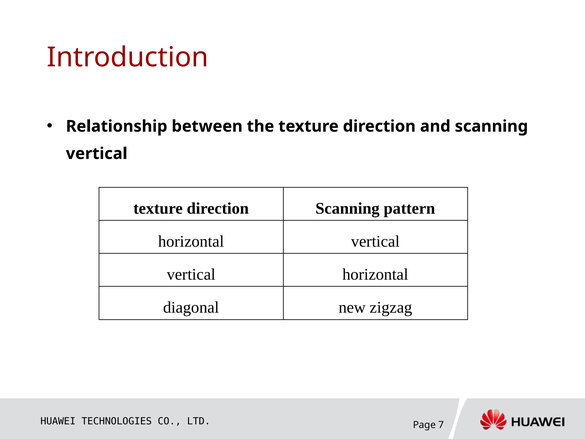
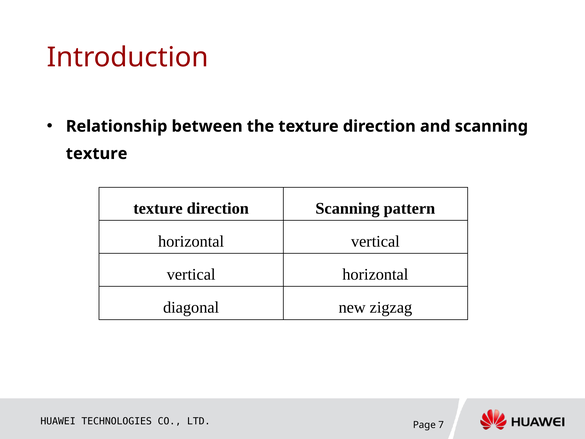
vertical: vertical -> texture (97, 154)
